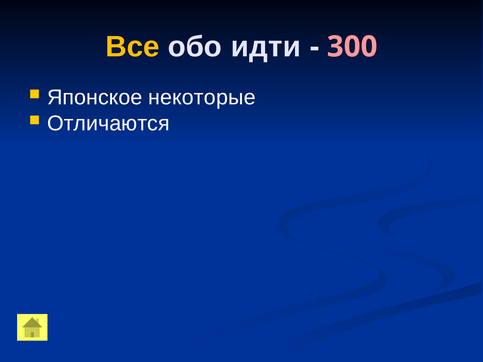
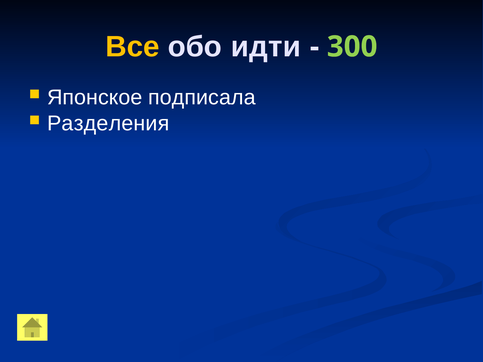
300 colour: pink -> light green (352, 47)
некоторые: некоторые -> подписала (202, 97)
Отличаются: Отличаются -> Разделения (108, 124)
